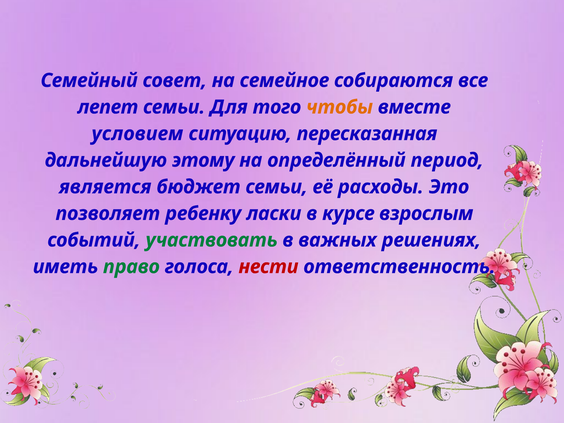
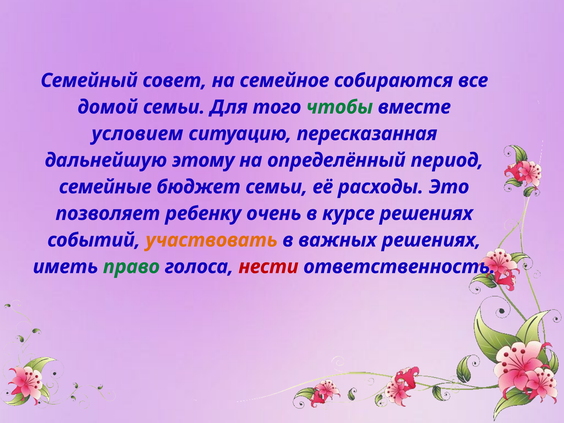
лепет: лепет -> домой (108, 107)
чтобы colour: orange -> green (340, 107)
является: является -> семейные (105, 187)
ласки: ласки -> очень (274, 213)
курсе взрослым: взрослым -> решениях (426, 213)
участвовать colour: green -> orange (211, 240)
